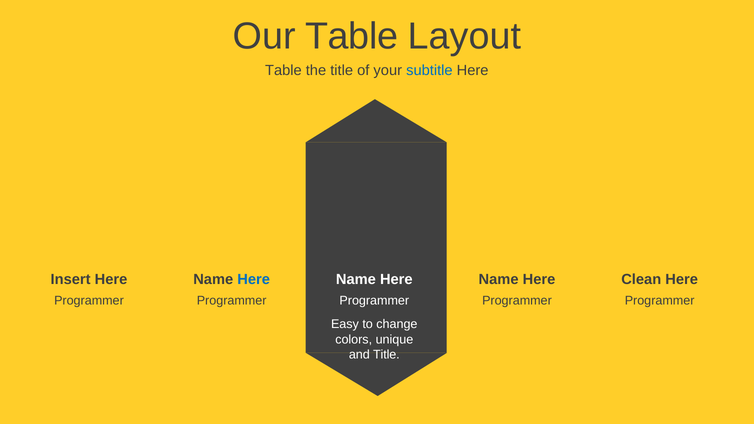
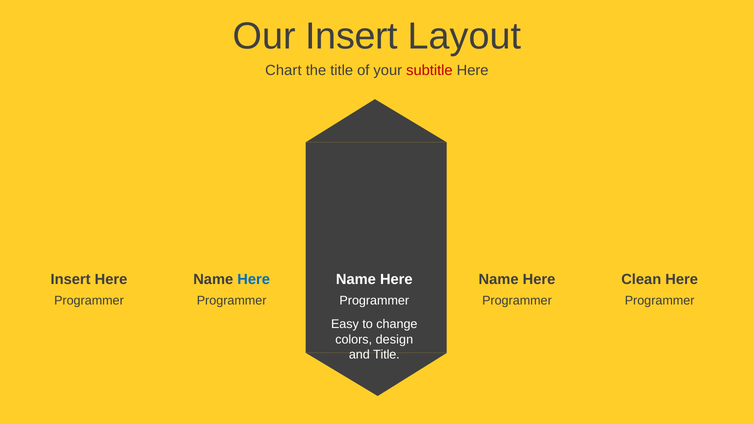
Our Table: Table -> Insert (352, 37)
Table: Table -> Chart (283, 71)
subtitle colour: blue -> red (429, 71)
unique: unique -> design (394, 339)
